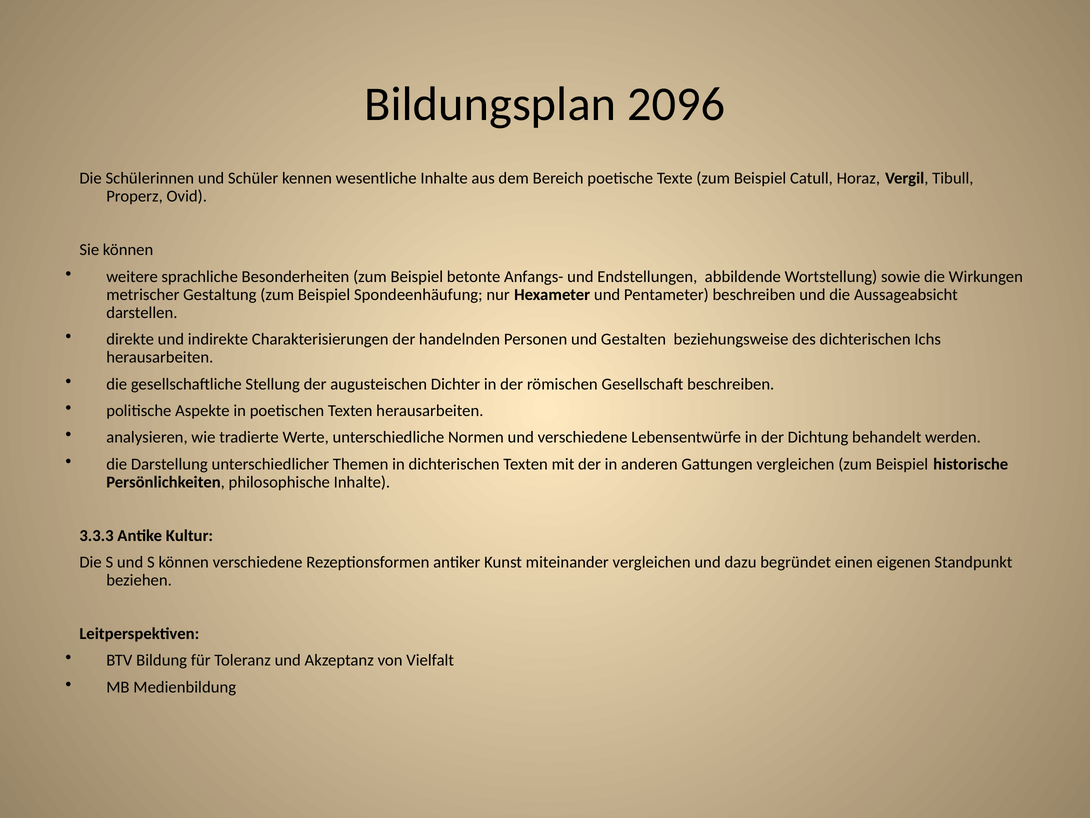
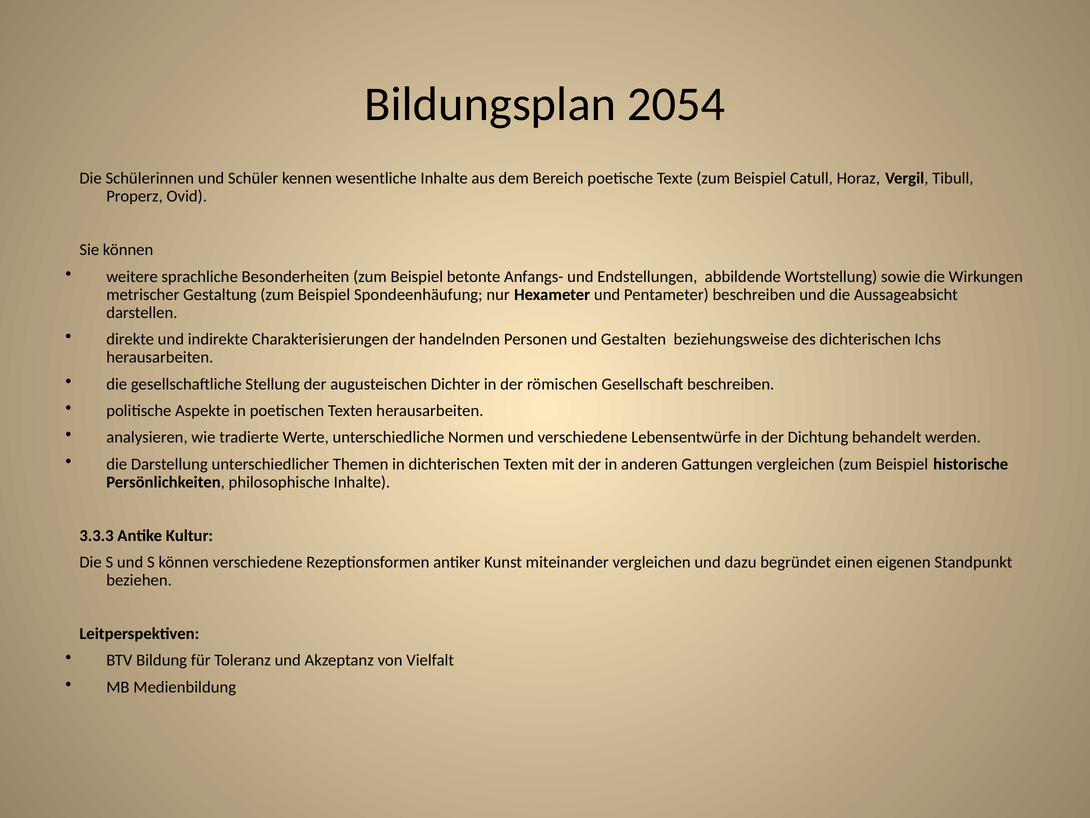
2096: 2096 -> 2054 (676, 104)
